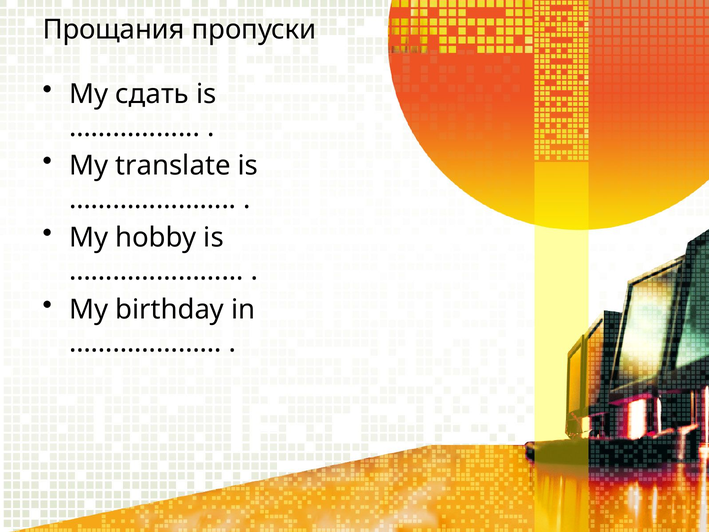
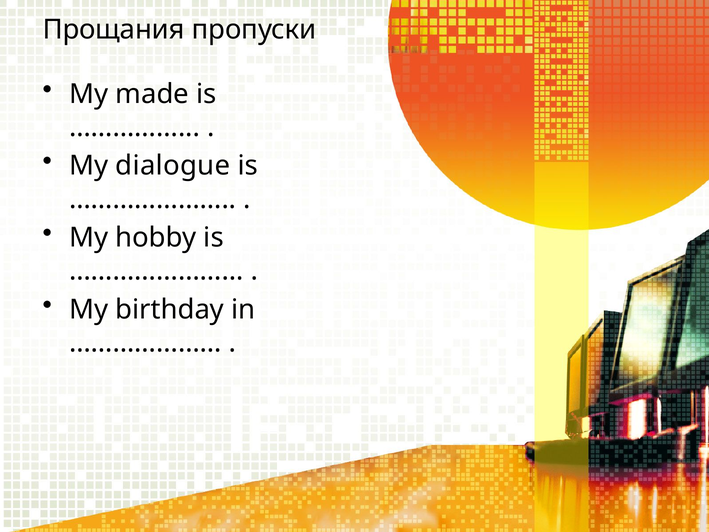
сдать: сдать -> made (152, 94)
translate: translate -> dialogue (173, 166)
